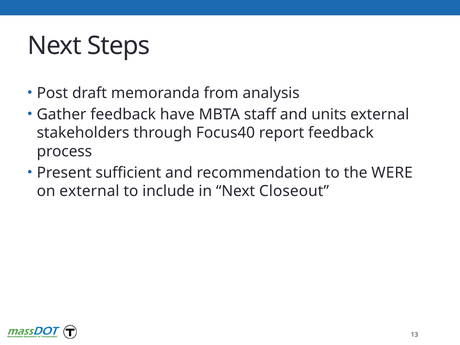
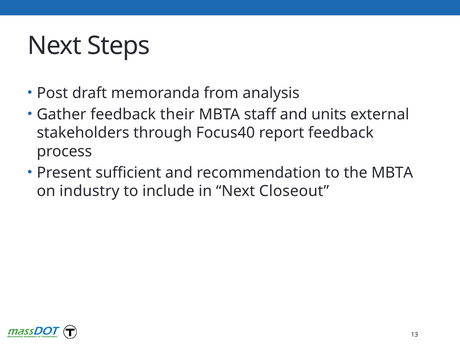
have: have -> their (177, 114)
the WERE: WERE -> MBTA (392, 173)
on external: external -> industry (89, 191)
